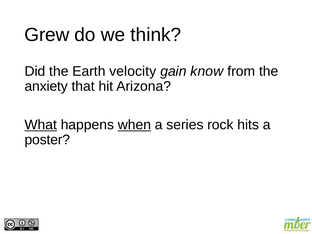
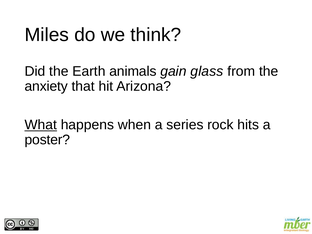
Grew: Grew -> Miles (47, 35)
velocity: velocity -> animals (133, 71)
know: know -> glass (207, 71)
when underline: present -> none (134, 125)
